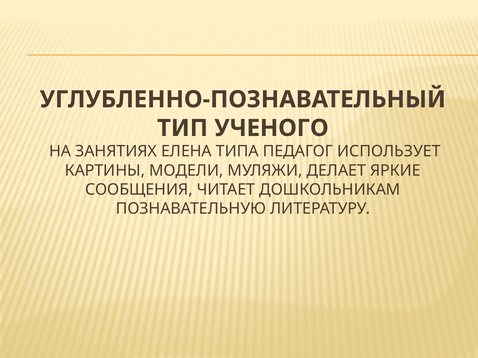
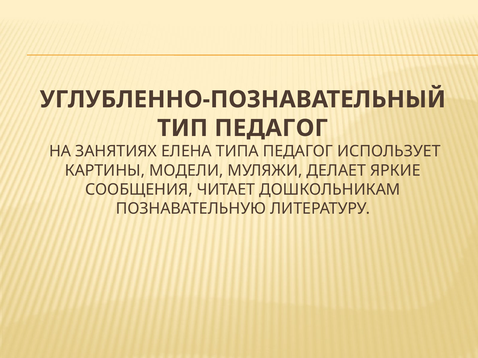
ТИП УЧЕНОГО: УЧЕНОГО -> ПЕДАГОГ (271, 128)
